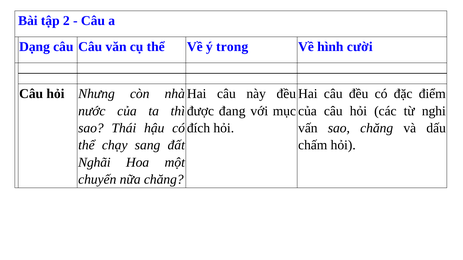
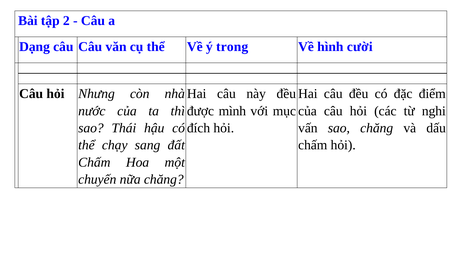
đang: đang -> mình (232, 111)
Nghãi: Nghãi -> Chấm (94, 163)
